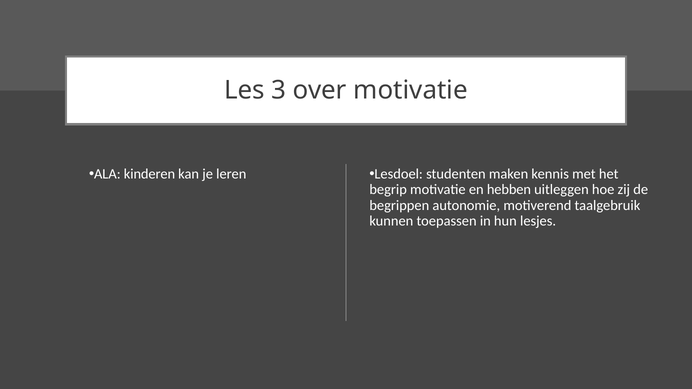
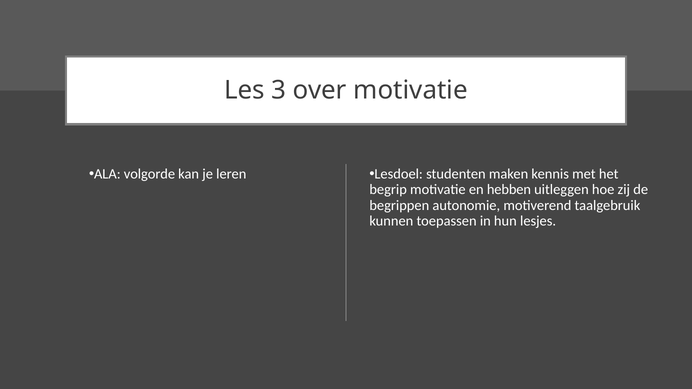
kinderen: kinderen -> volgorde (149, 174)
